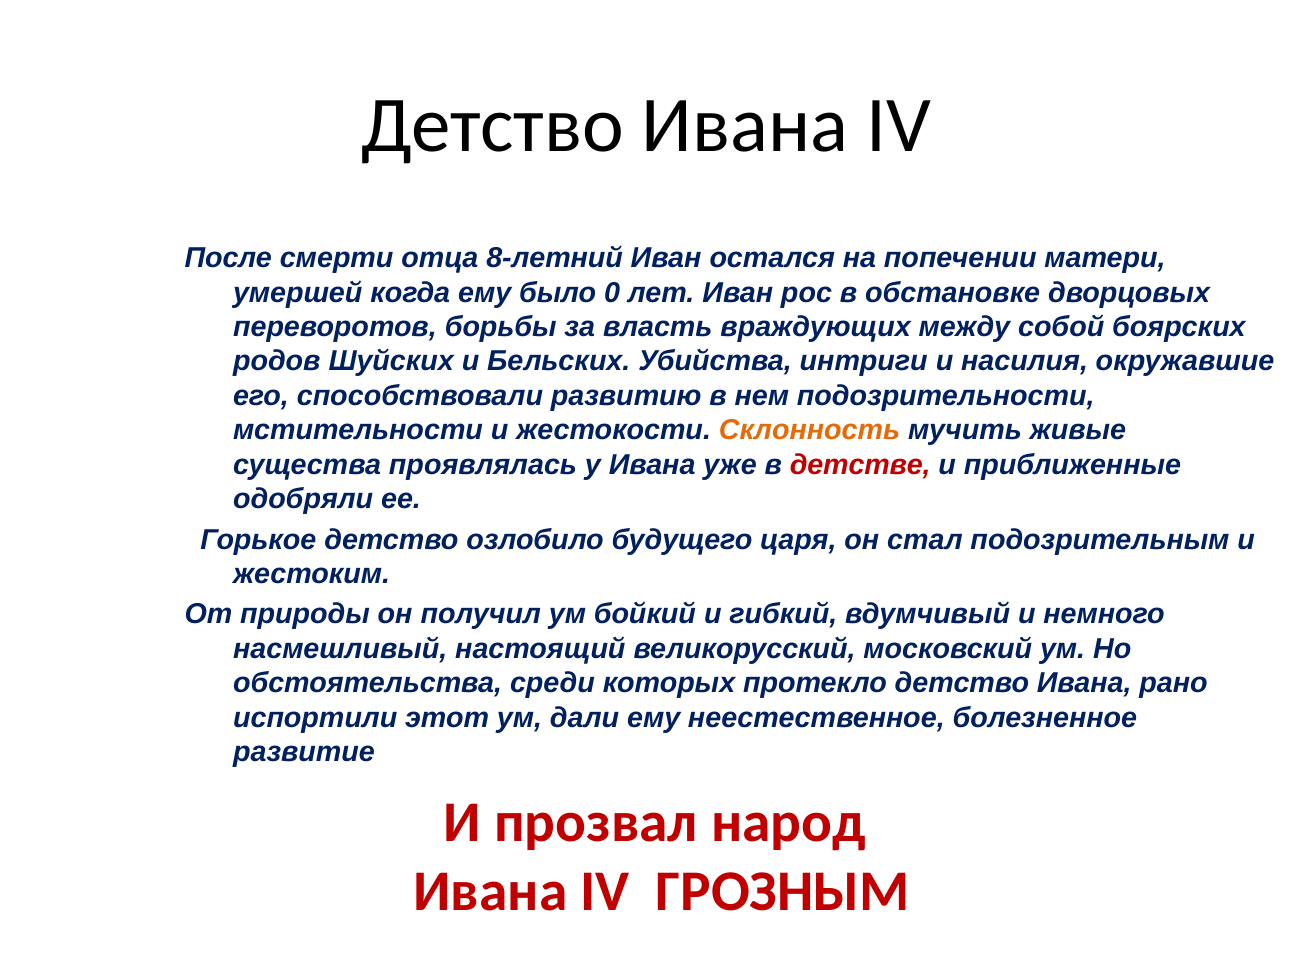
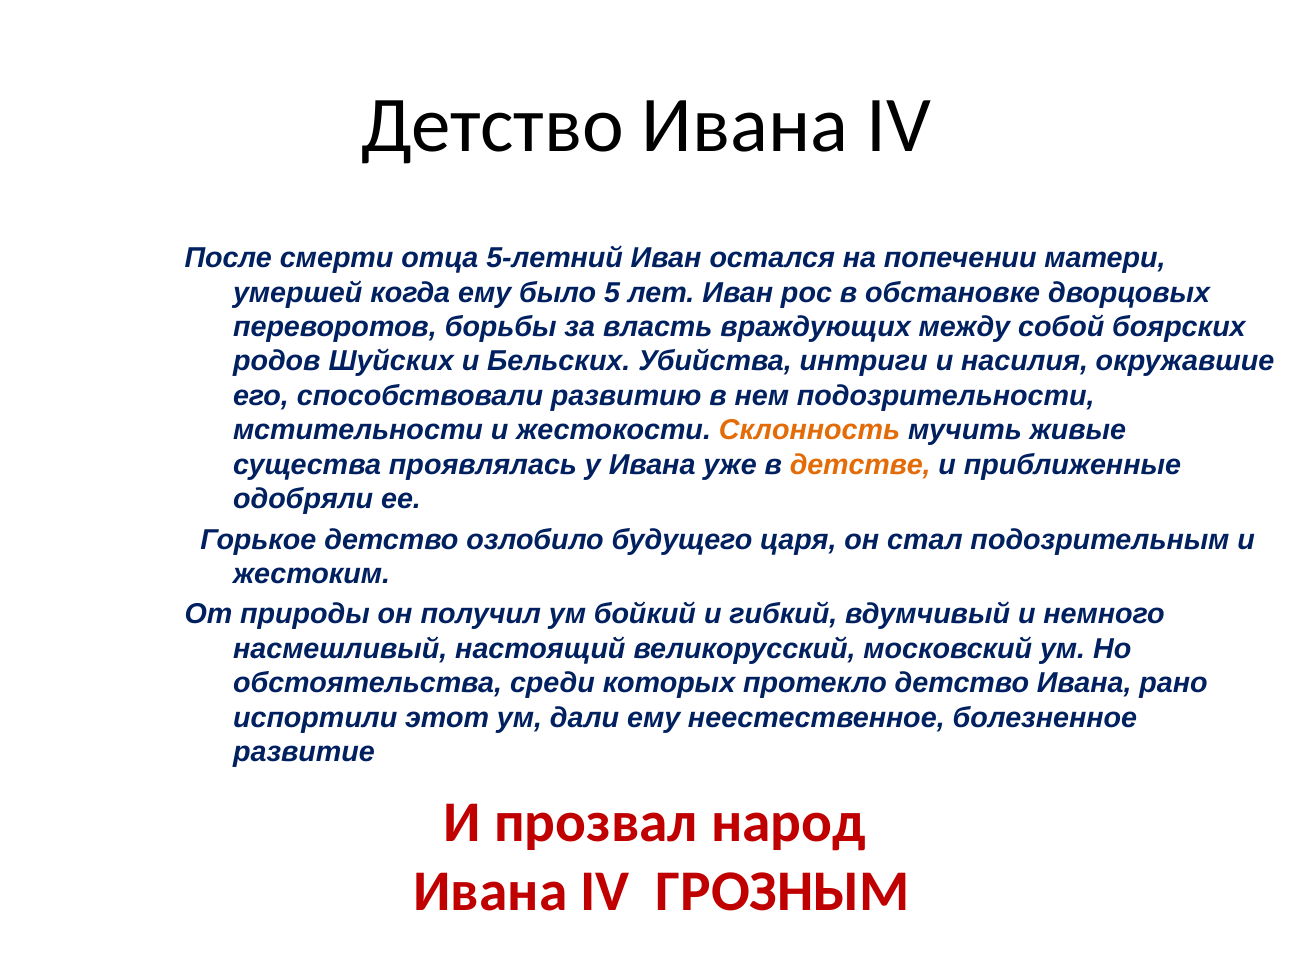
8-летний: 8-летний -> 5-летний (555, 258)
0: 0 -> 5 (612, 292)
детстве colour: red -> orange (860, 465)
